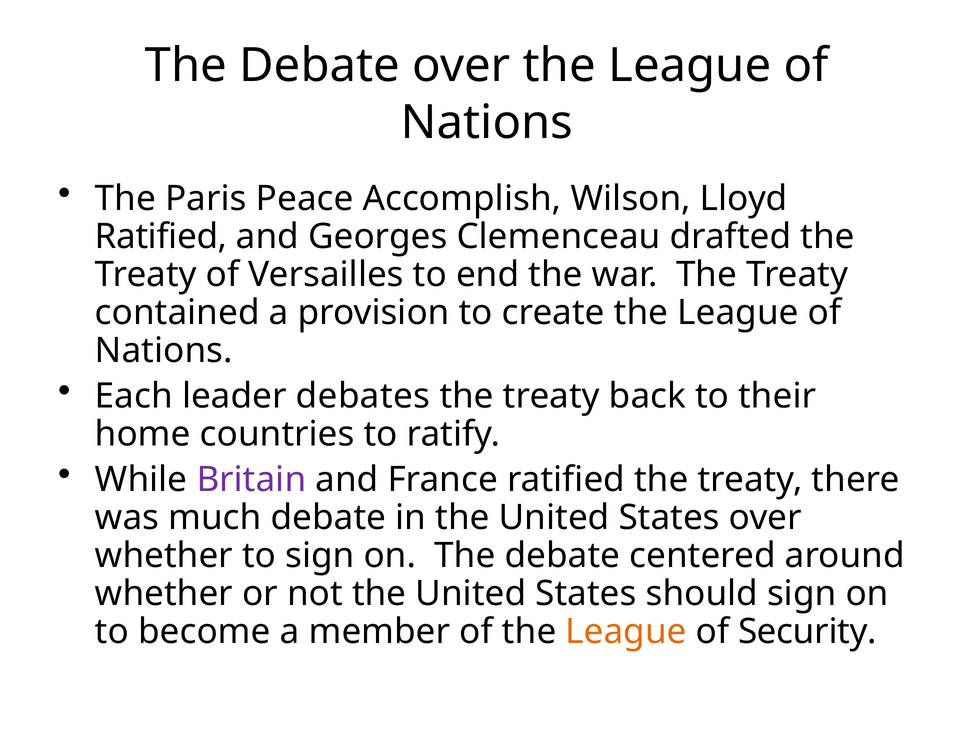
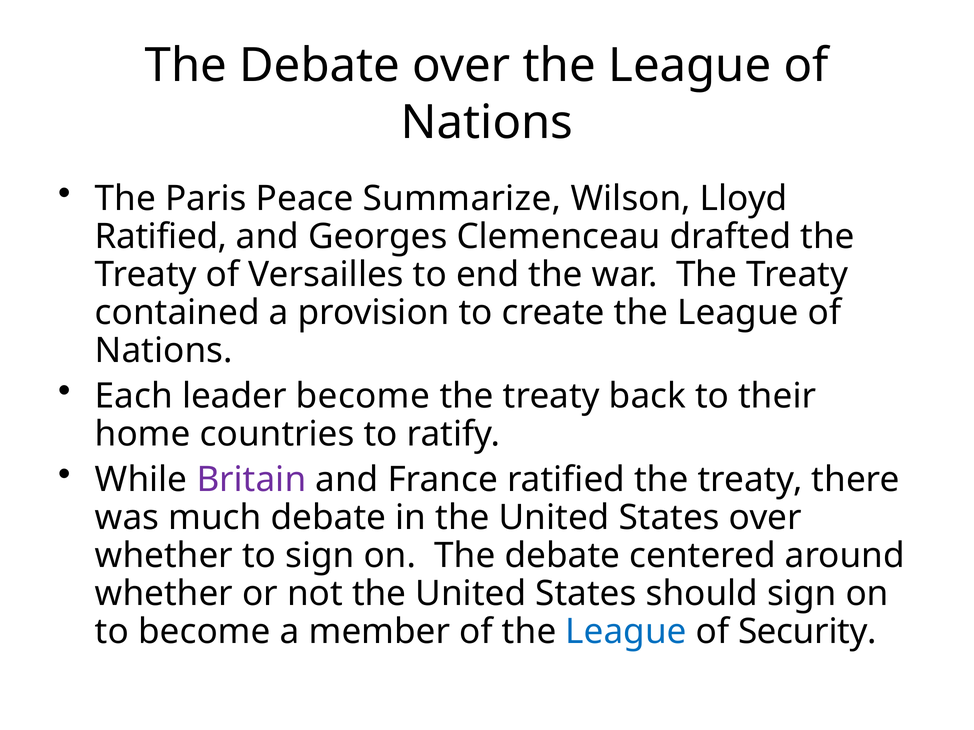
Accomplish: Accomplish -> Summarize (462, 199)
leader debates: debates -> become (363, 396)
League colour: orange -> blue (626, 632)
